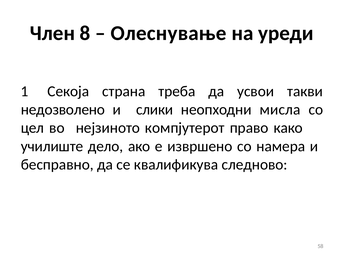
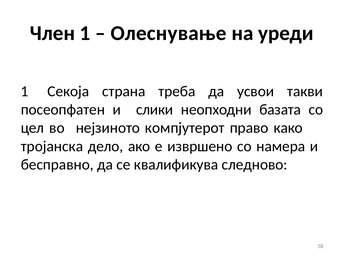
Член 8: 8 -> 1 (85, 33)
недозволено: недозволено -> посеопфатен (63, 110)
мисла: мисла -> базата (280, 110)
училиште: училиште -> тројанска (52, 146)
